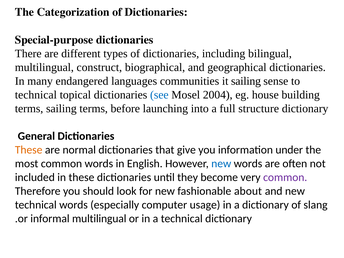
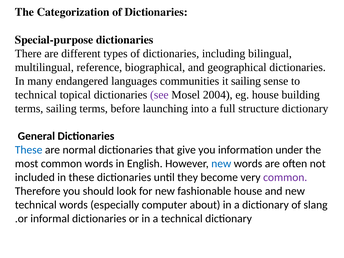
construct: construct -> reference (99, 67)
see colour: blue -> purple (159, 95)
These colour: orange -> blue (29, 150)
fashionable about: about -> house (248, 191)
usage: usage -> about (205, 205)
informal multilingual: multilingual -> dictionaries (99, 219)
